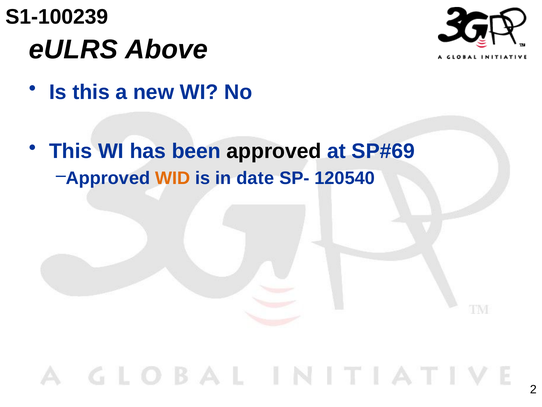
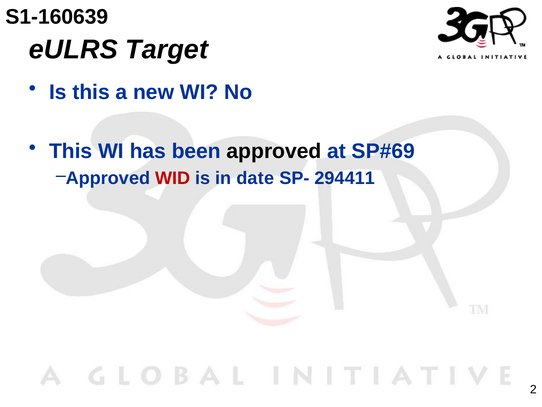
S1-100239: S1-100239 -> S1-160639 (57, 17)
Above: Above -> Target (167, 50)
WID colour: orange -> red (173, 178)
120540: 120540 -> 294411 (345, 178)
